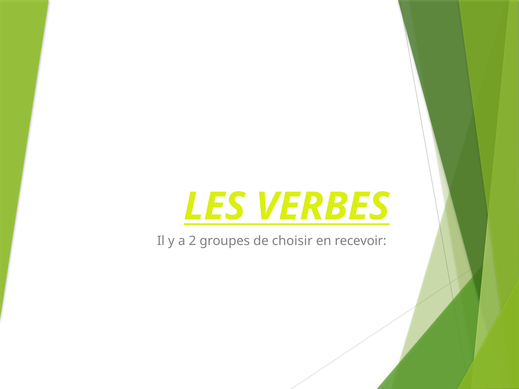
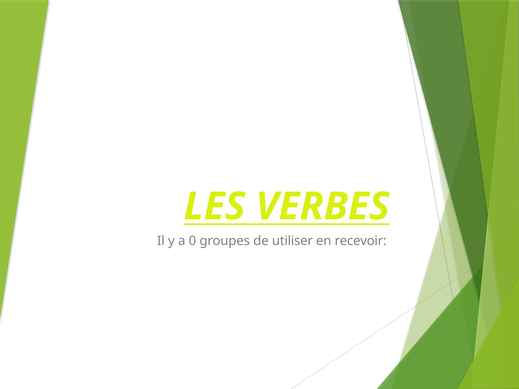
2: 2 -> 0 (192, 241)
choisir: choisir -> utiliser (292, 241)
